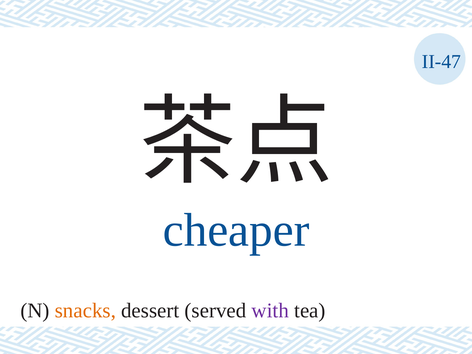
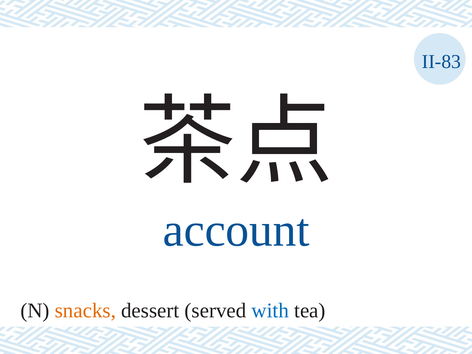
II-47: II-47 -> II-83 (441, 62)
cheaper: cheaper -> account (236, 230)
with colour: purple -> blue (270, 311)
